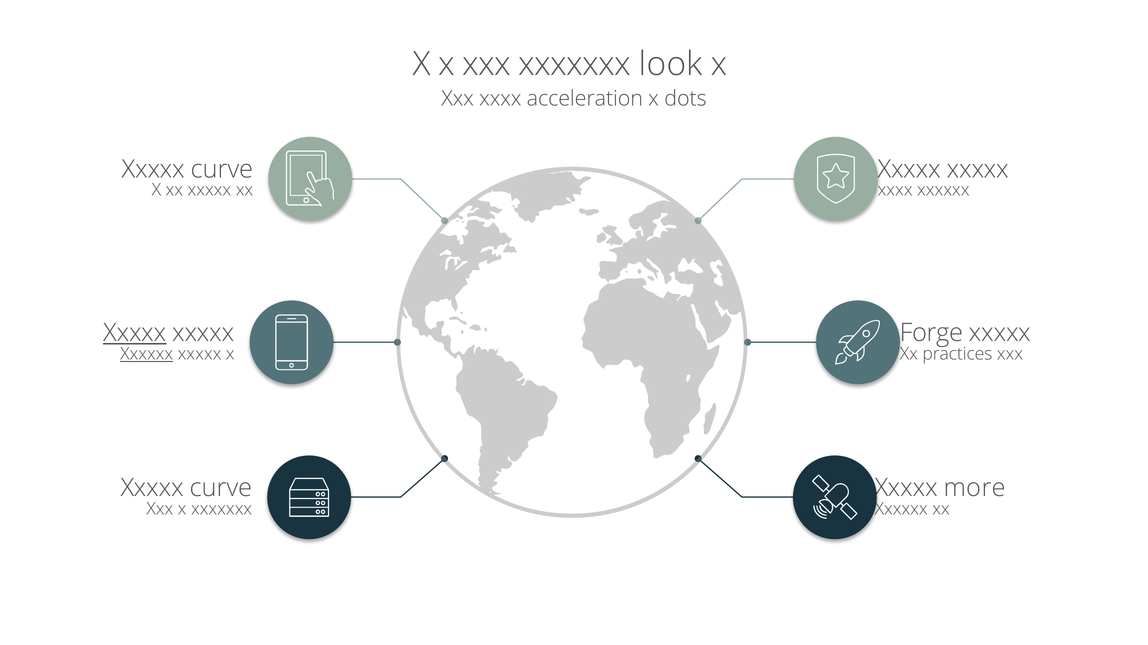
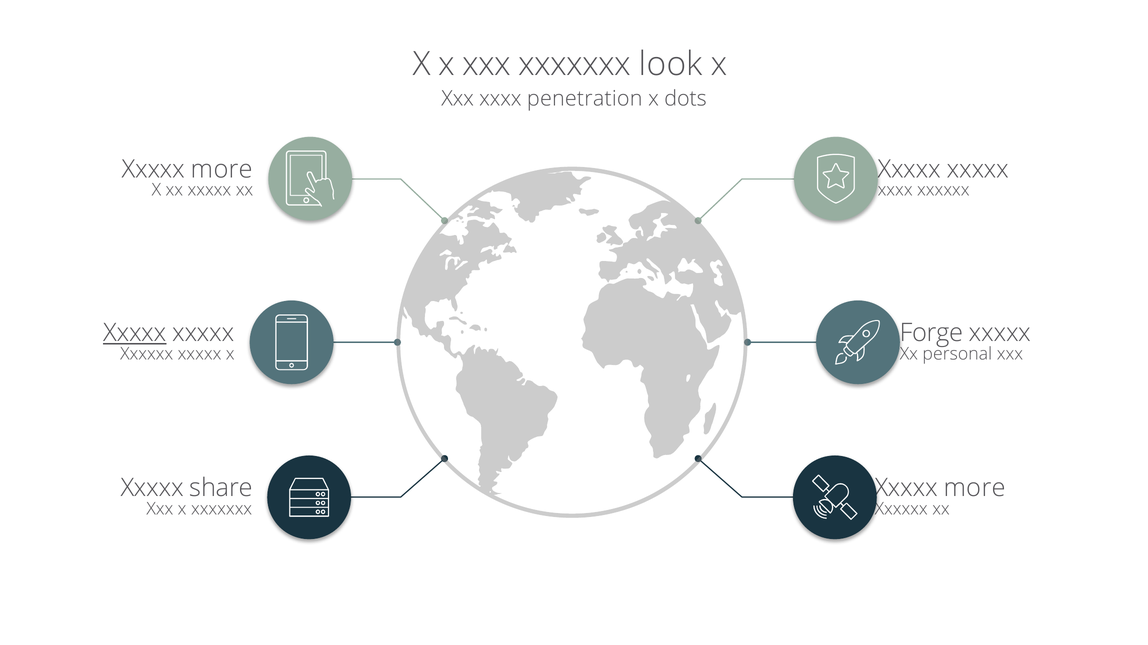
acceleration: acceleration -> penetration (585, 99)
curve: curve -> more (222, 169)
Xxxxxx underline: present -> none (147, 354)
practices: practices -> personal (957, 354)
curve: curve -> share (221, 488)
